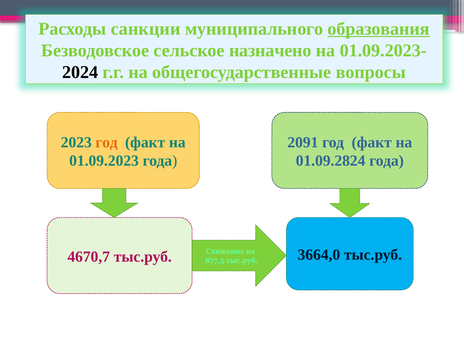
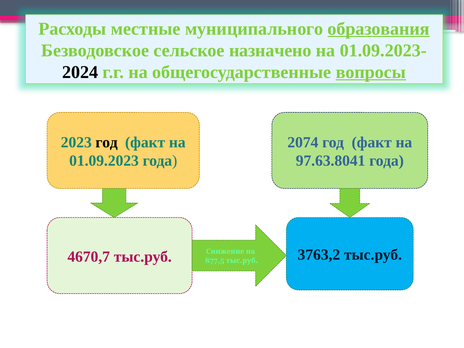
санкции: санкции -> местные (146, 29)
вопросы underline: none -> present (371, 72)
год colour: orange -> black (107, 142)
2091: 2091 -> 2074 (303, 142)
01.09.2824: 01.09.2824 -> 97.63.8041 (331, 161)
3664,0: 3664,0 -> 3763,2 (319, 255)
